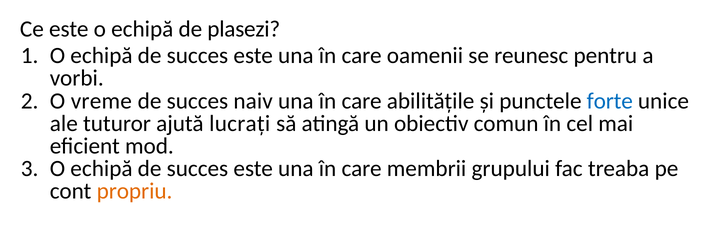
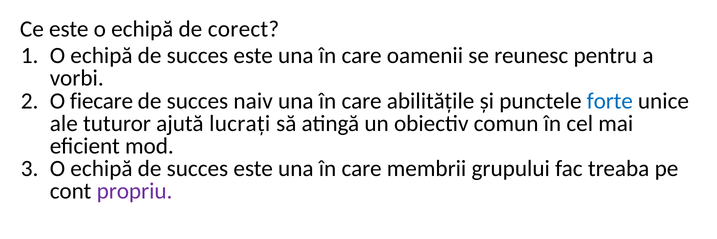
plasezi: plasezi -> corect (244, 29)
vreme: vreme -> fiecare (102, 101)
propriu colour: orange -> purple (135, 191)
